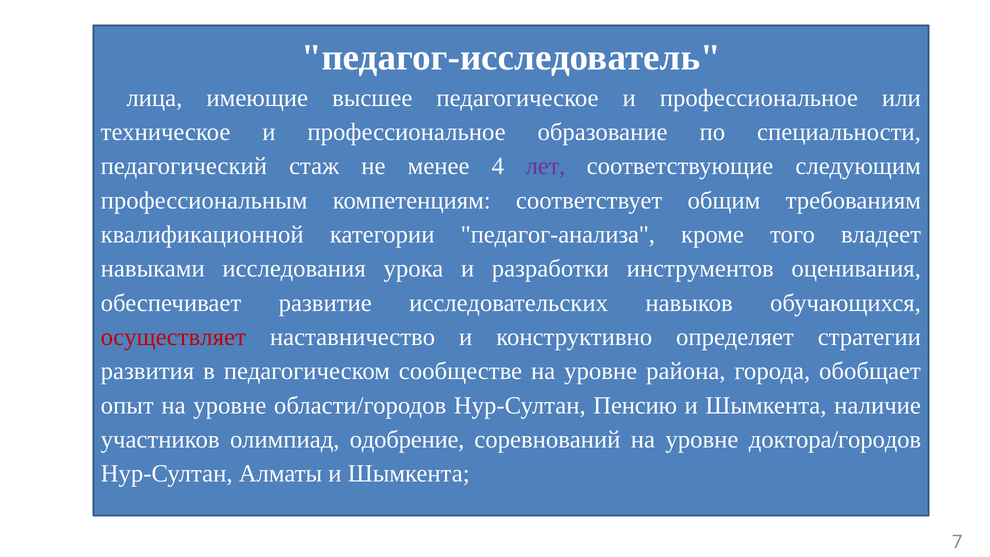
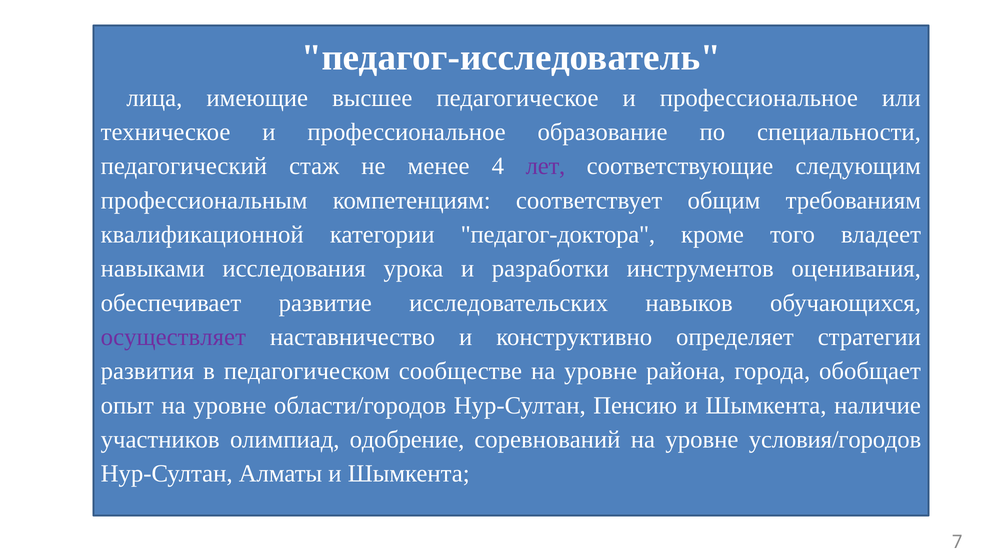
педагог-анализа: педагог-анализа -> педагог-доктора (558, 235)
осуществляет colour: red -> purple (173, 337)
доктора/городов: доктора/городов -> условия/городов (835, 439)
